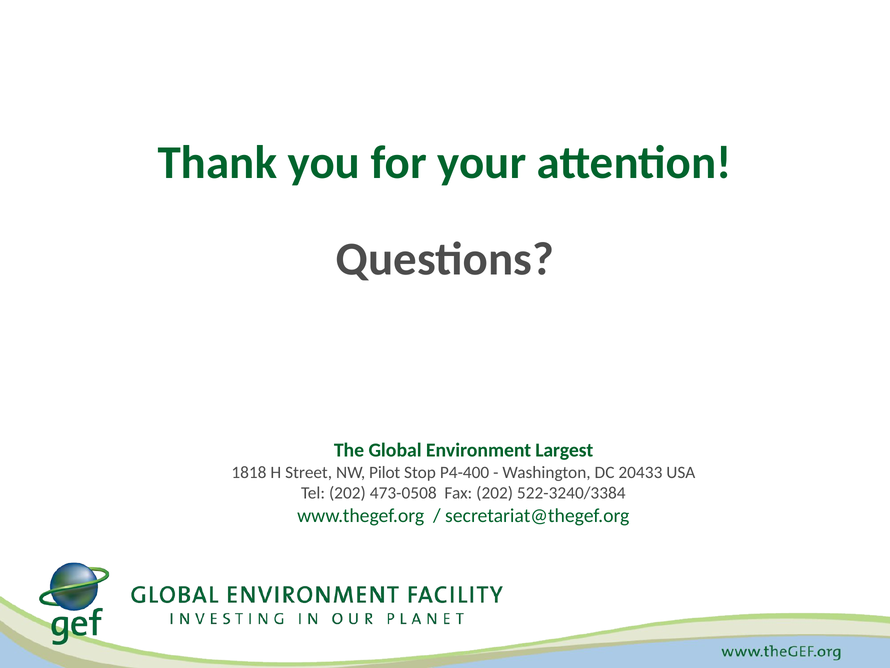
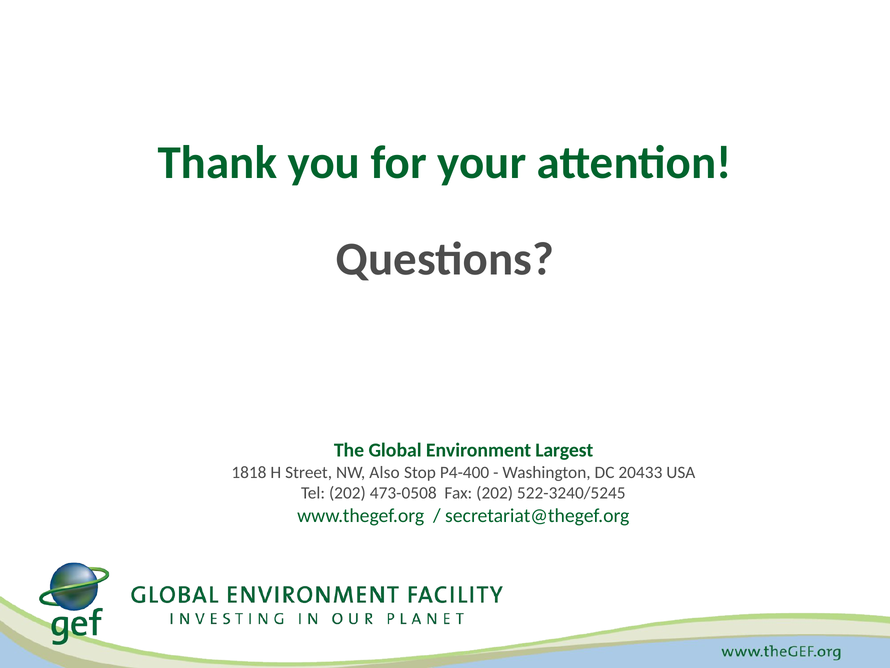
Pilot: Pilot -> Also (385, 472)
522-3240/3384: 522-3240/3384 -> 522-3240/5245 (571, 493)
